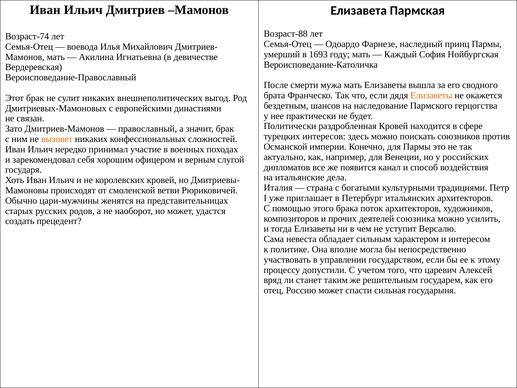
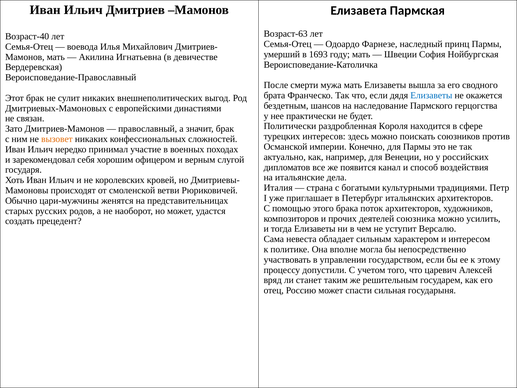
Возраст-88: Возраст-88 -> Возраст-63 (286, 34)
Возраст-74: Возраст-74 -> Возраст-40 (27, 36)
Каждый: Каждый -> Швеции (401, 54)
Елизаветы colour: orange -> blue (431, 95)
раздробленная Кровей: Кровей -> Короля (393, 126)
